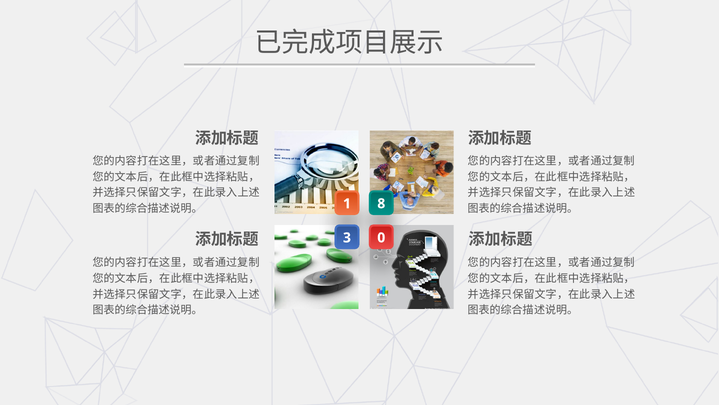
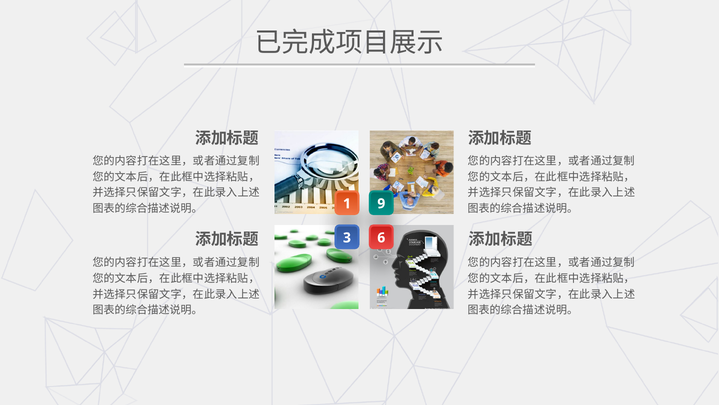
8: 8 -> 9 (381, 203)
0: 0 -> 6 (381, 237)
